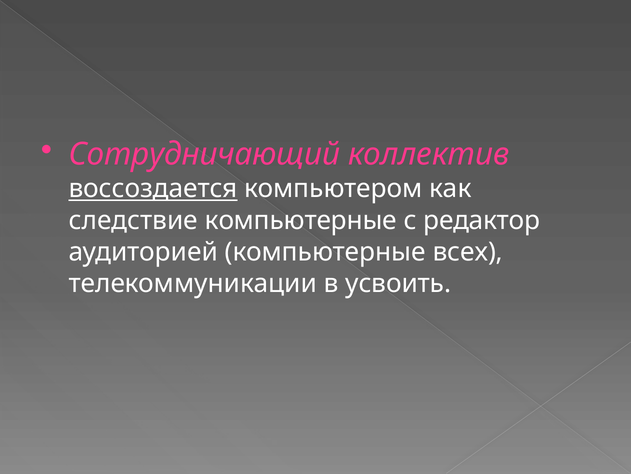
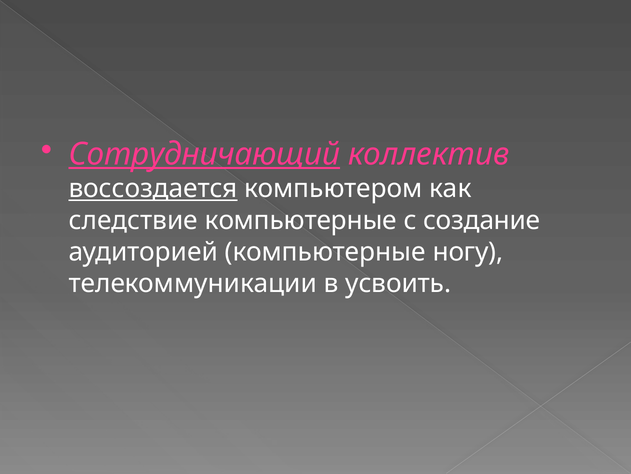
Сотрудничающий underline: none -> present (204, 154)
редактор: редактор -> создание (482, 220)
всех: всех -> ногу (468, 252)
